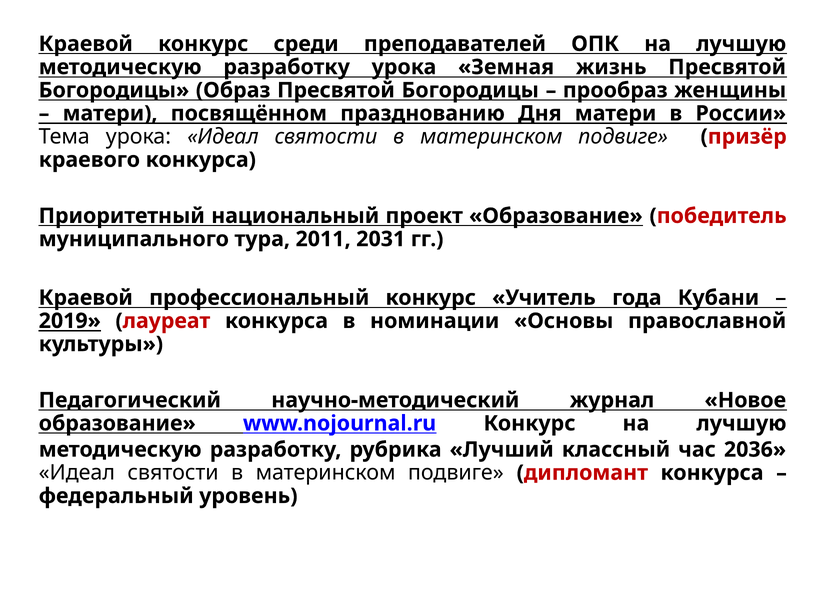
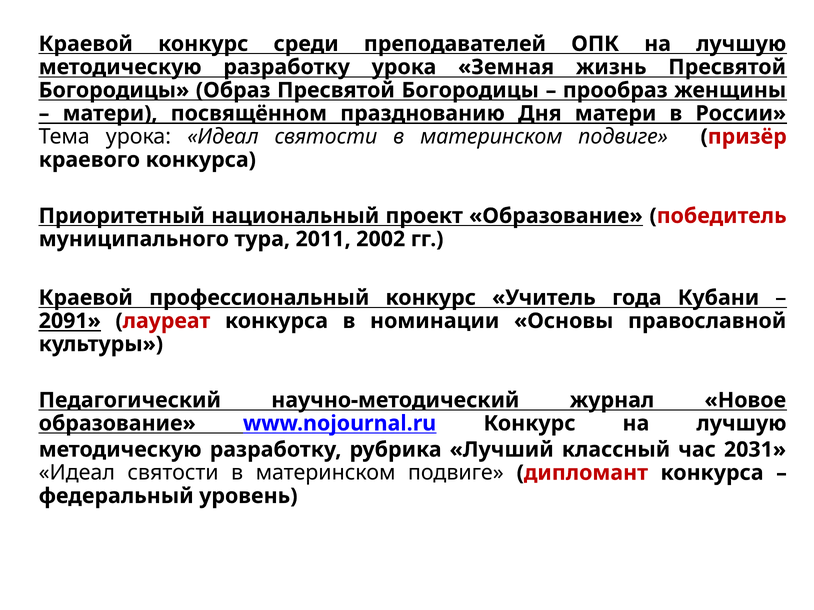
2031: 2031 -> 2002 (381, 239)
2019: 2019 -> 2091 (70, 321)
2036: 2036 -> 2031 (755, 450)
